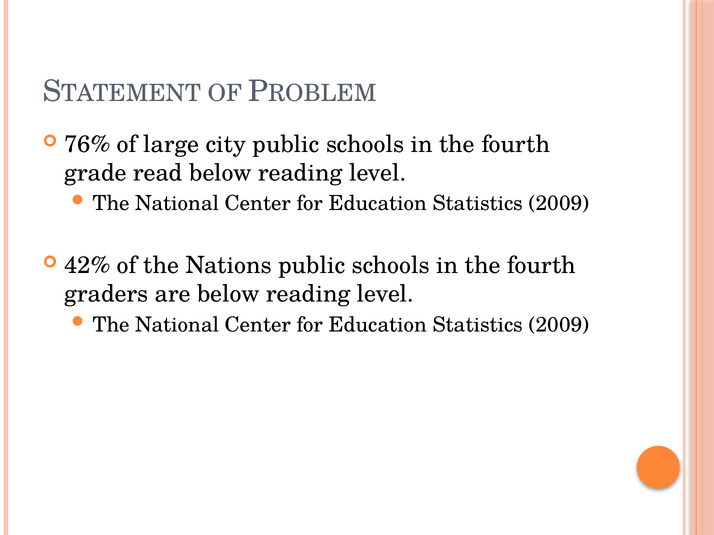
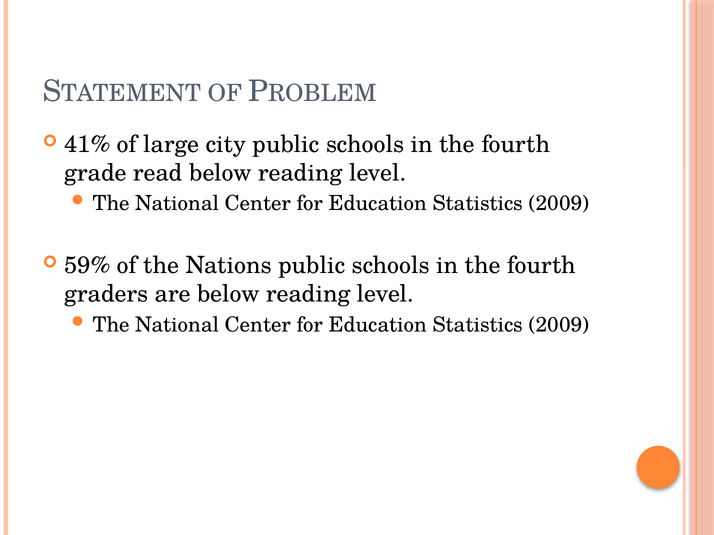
76%: 76% -> 41% (87, 144)
42%: 42% -> 59% (87, 266)
